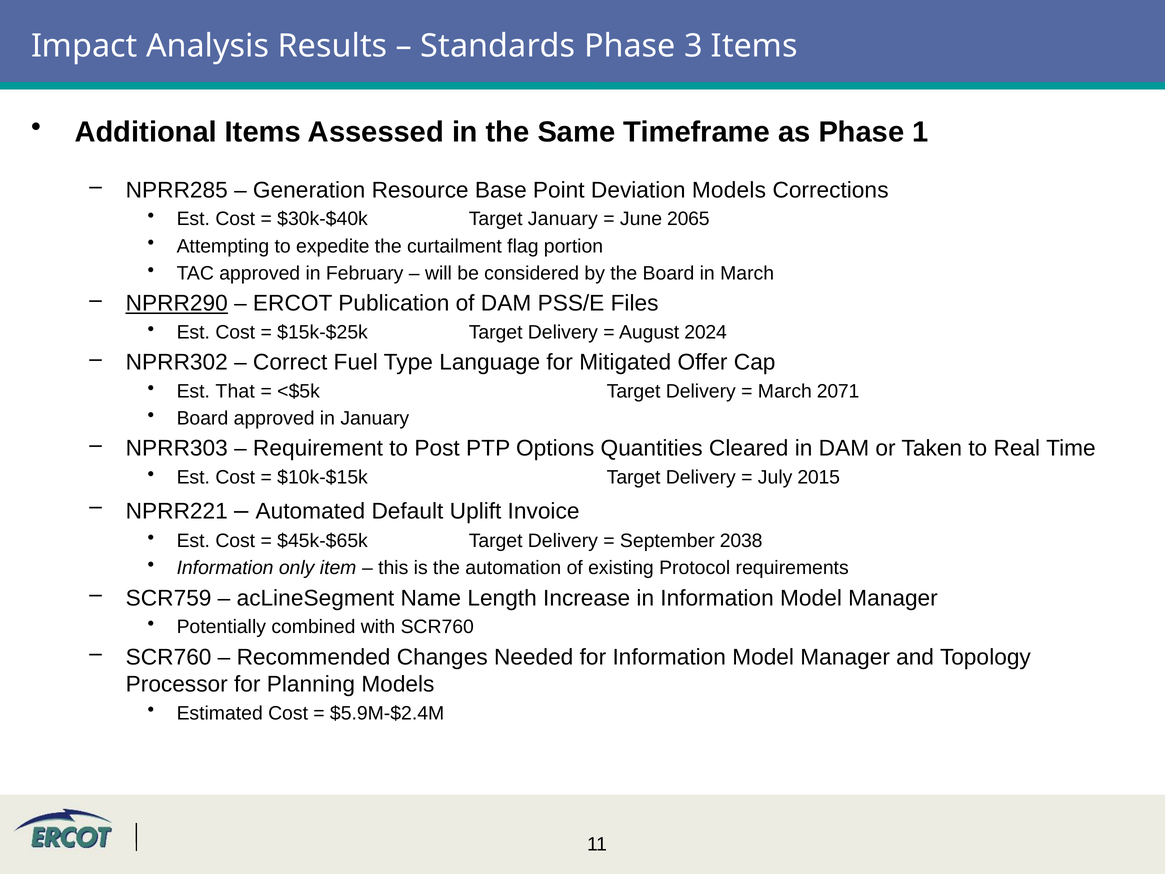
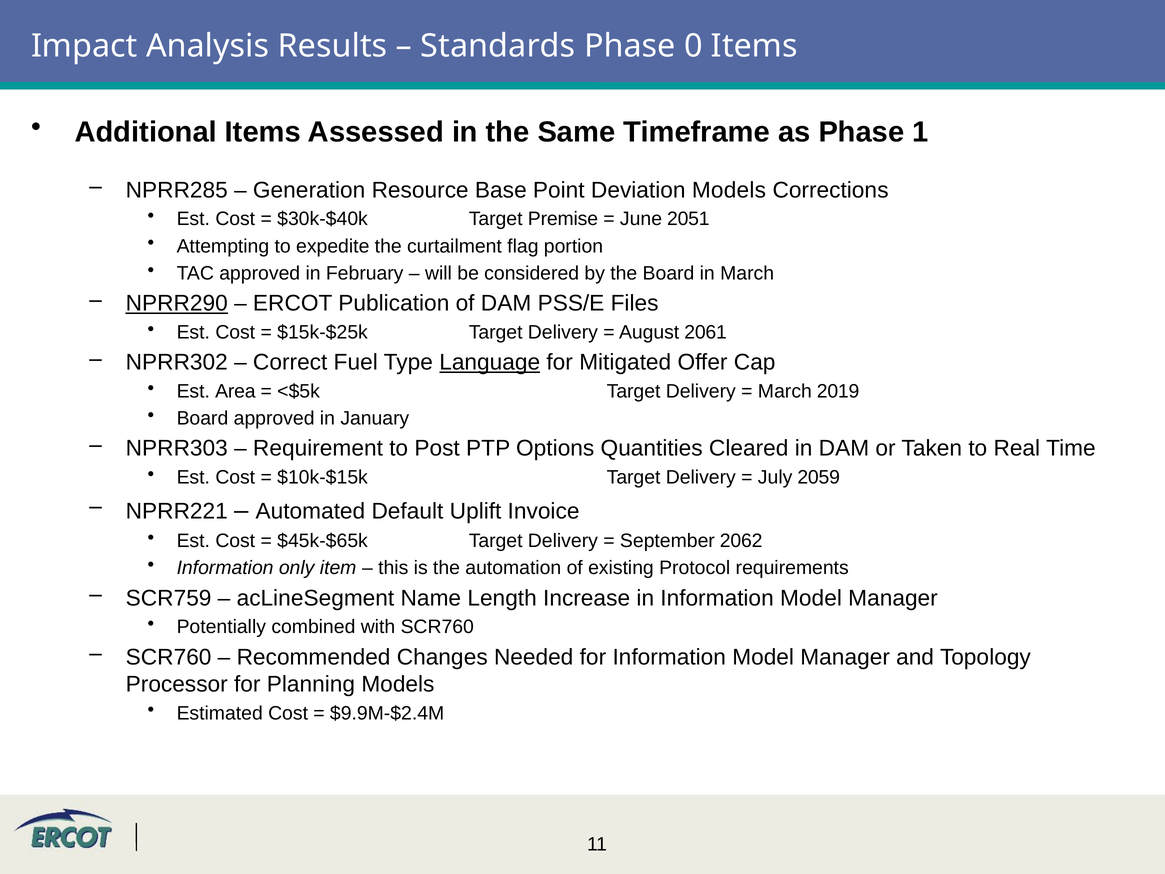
3: 3 -> 0 (693, 46)
Target January: January -> Premise (563, 219)
2065: 2065 -> 2051 (688, 219)
2024: 2024 -> 2061 (706, 332)
Language underline: none -> present (490, 362)
That: That -> Area (235, 391)
2071: 2071 -> 2019 (838, 391)
2015: 2015 -> 2059 (819, 477)
2038: 2038 -> 2062 (741, 541)
$5.9M-$2.4M: $5.9M-$2.4M -> $9.9M-$2.4M (387, 713)
